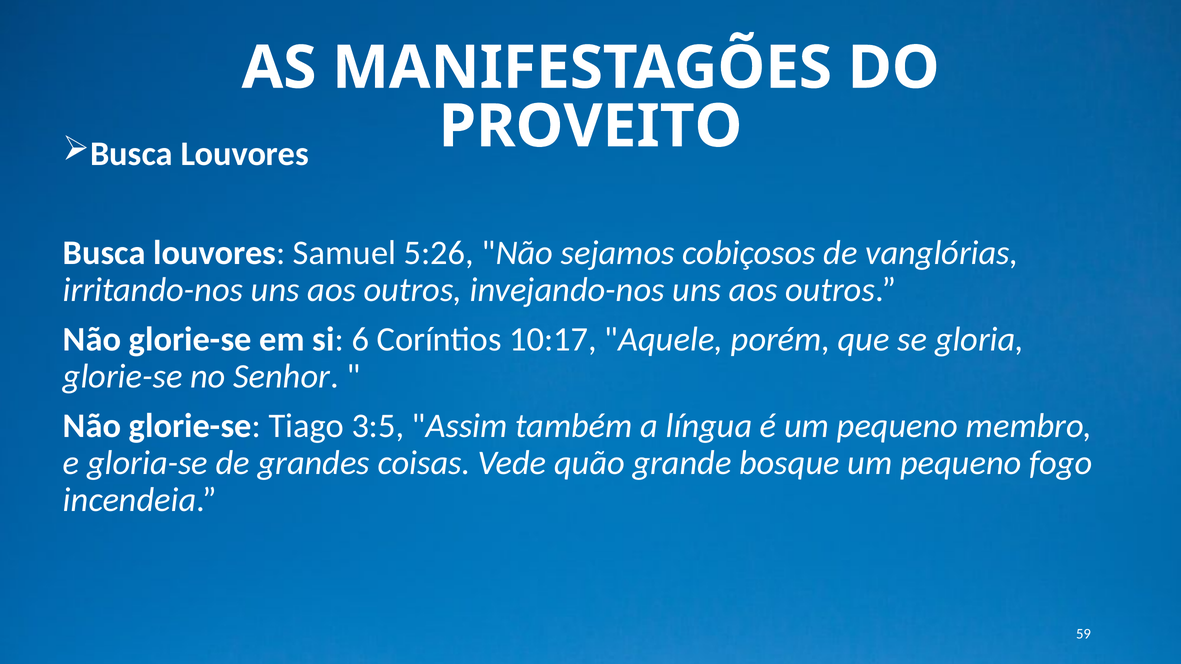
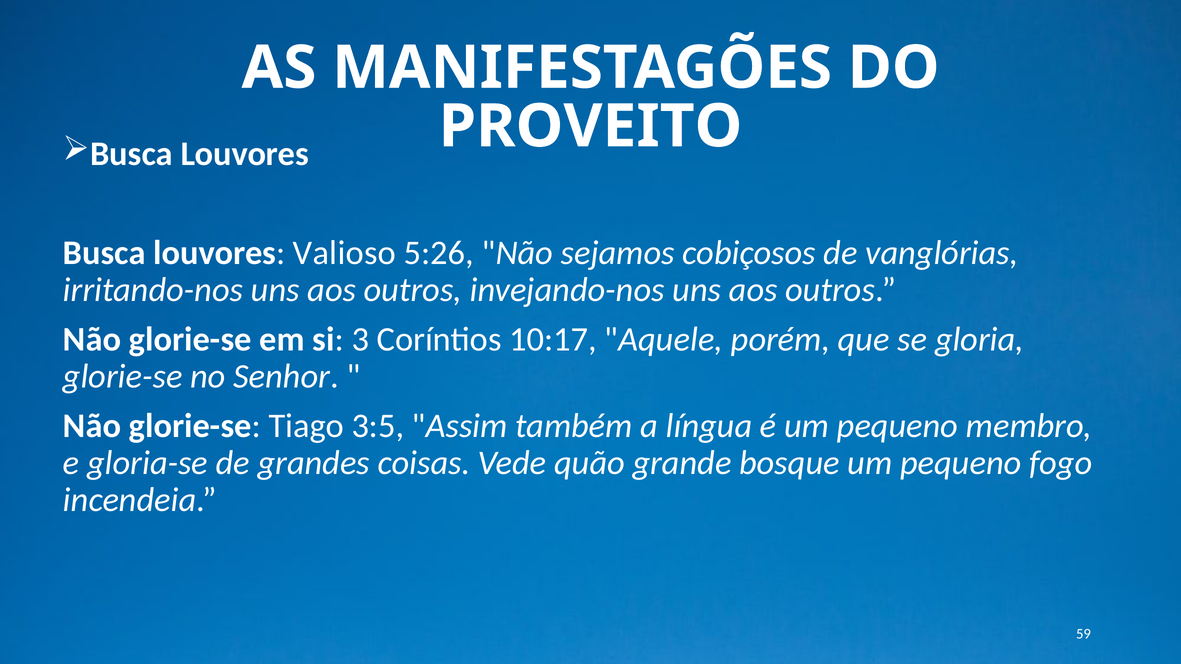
Samuel: Samuel -> Valioso (344, 253)
6: 6 -> 3 (360, 339)
